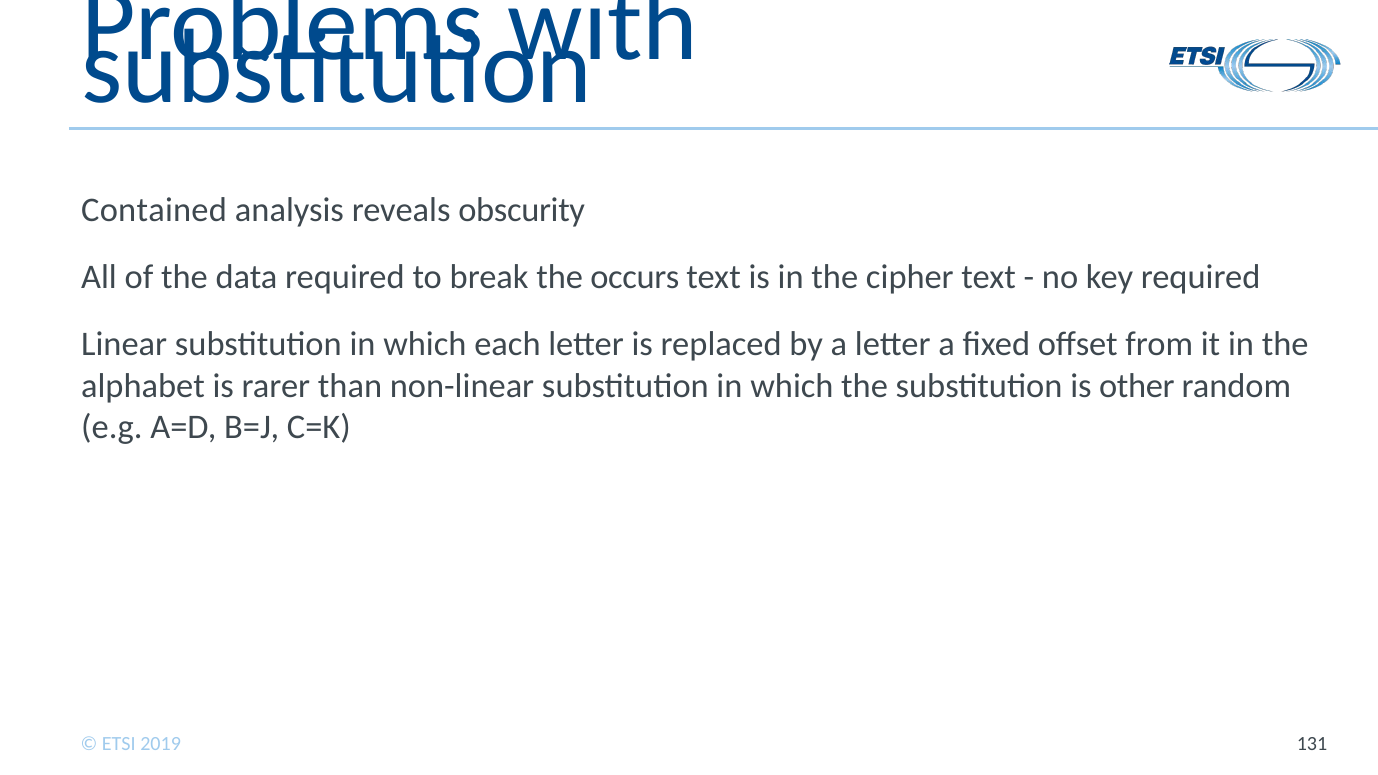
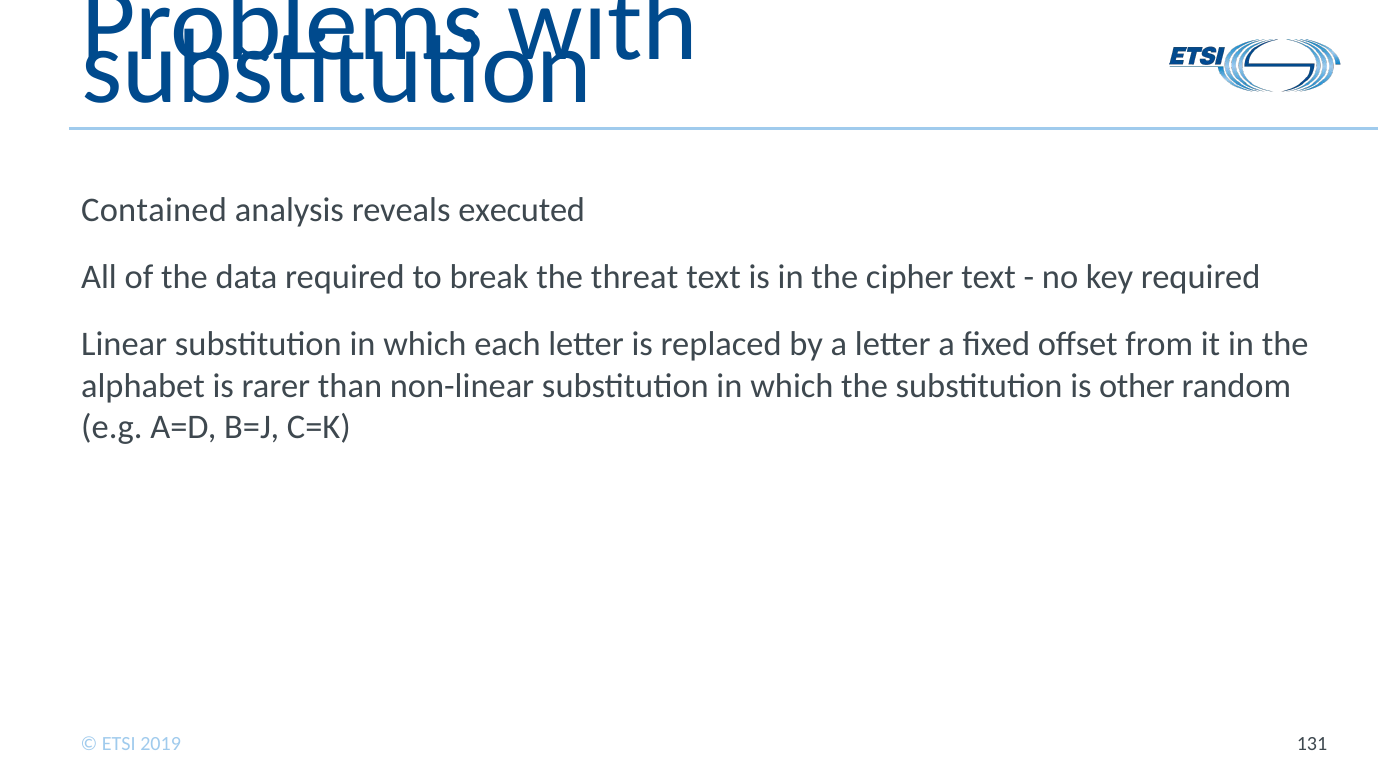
obscurity: obscurity -> executed (522, 210)
occurs: occurs -> threat (635, 277)
